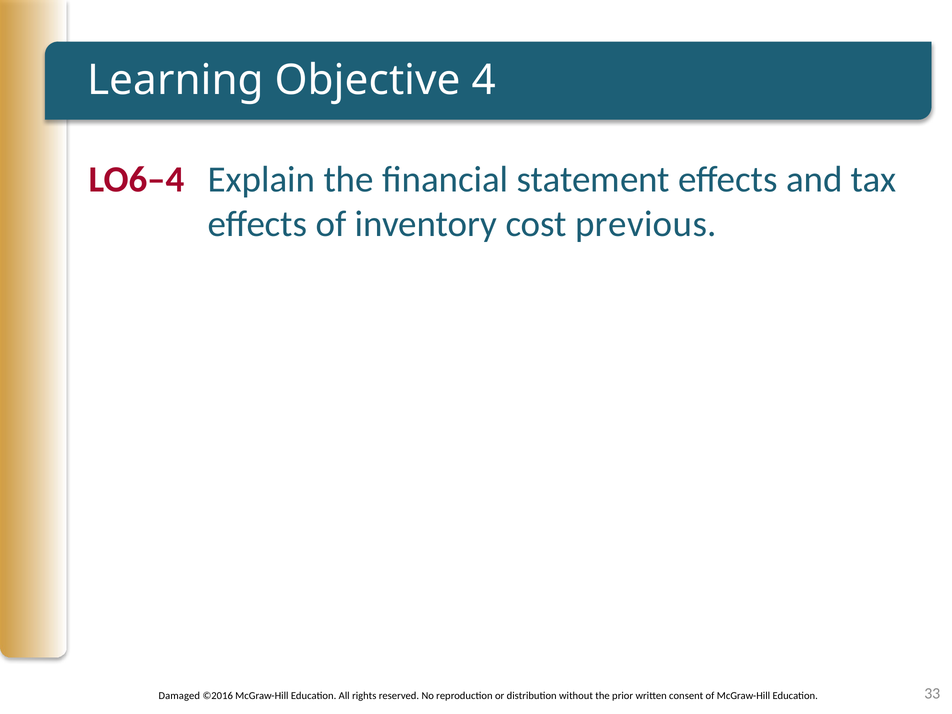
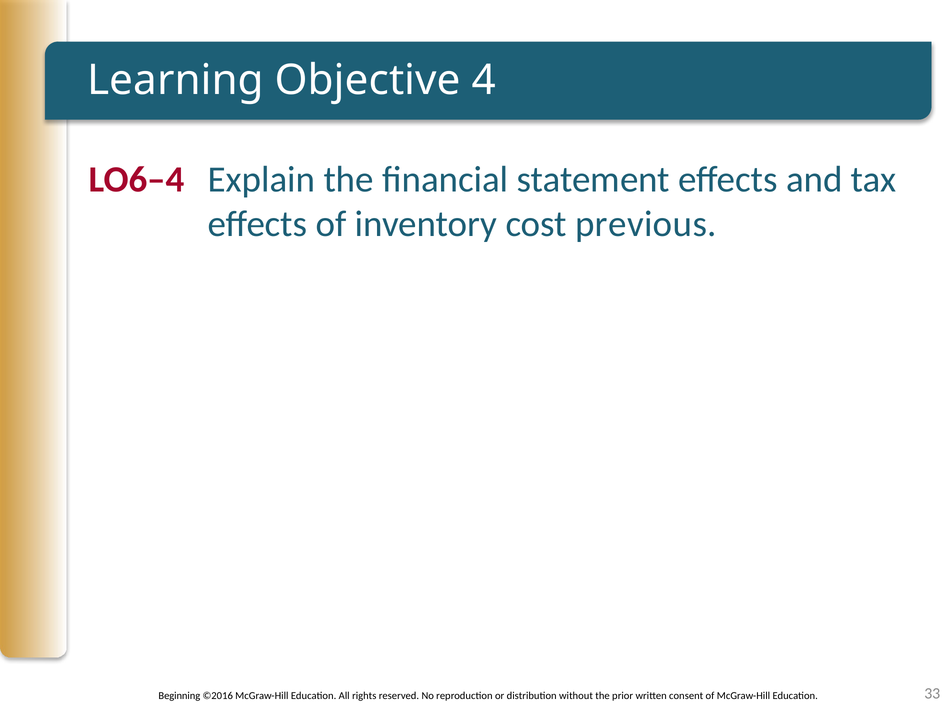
Damaged: Damaged -> Beginning (179, 696)
